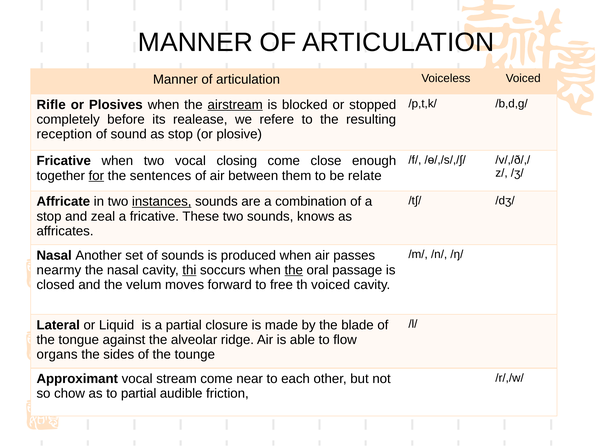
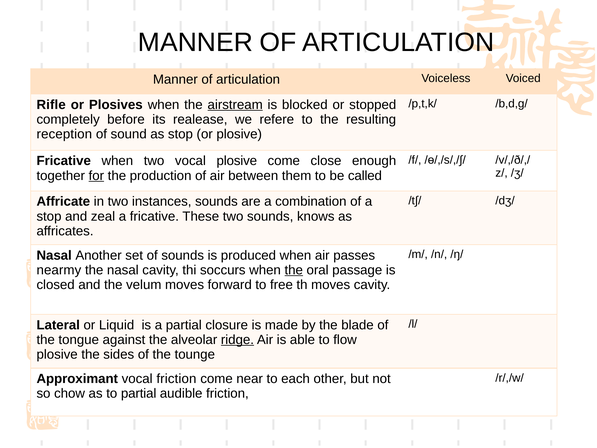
vocal closing: closing -> plosive (237, 161)
sentences: sentences -> production (161, 176)
relate: relate -> called (365, 176)
instances underline: present -> none (162, 201)
thi underline: present -> none (189, 270)
th voiced: voiced -> moves (331, 285)
ridge underline: none -> present (237, 340)
organs: organs -> plosive (57, 354)
vocal stream: stream -> friction (176, 379)
